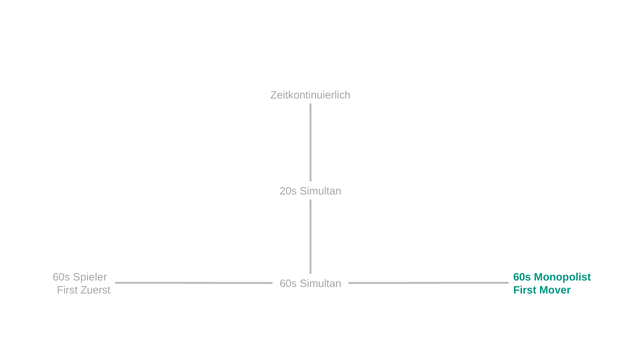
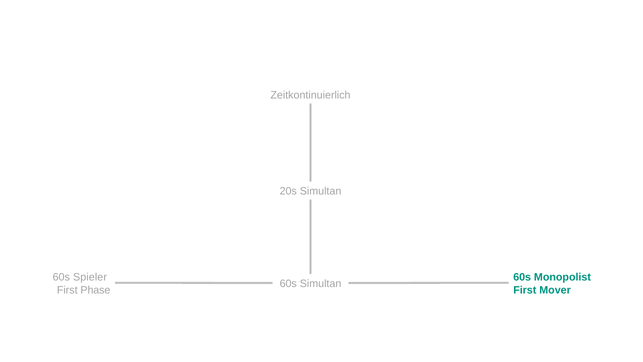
Zuerst: Zuerst -> Phase (95, 290)
